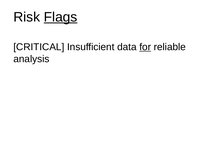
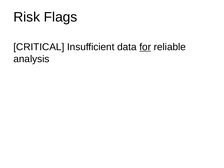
Flags underline: present -> none (61, 17)
